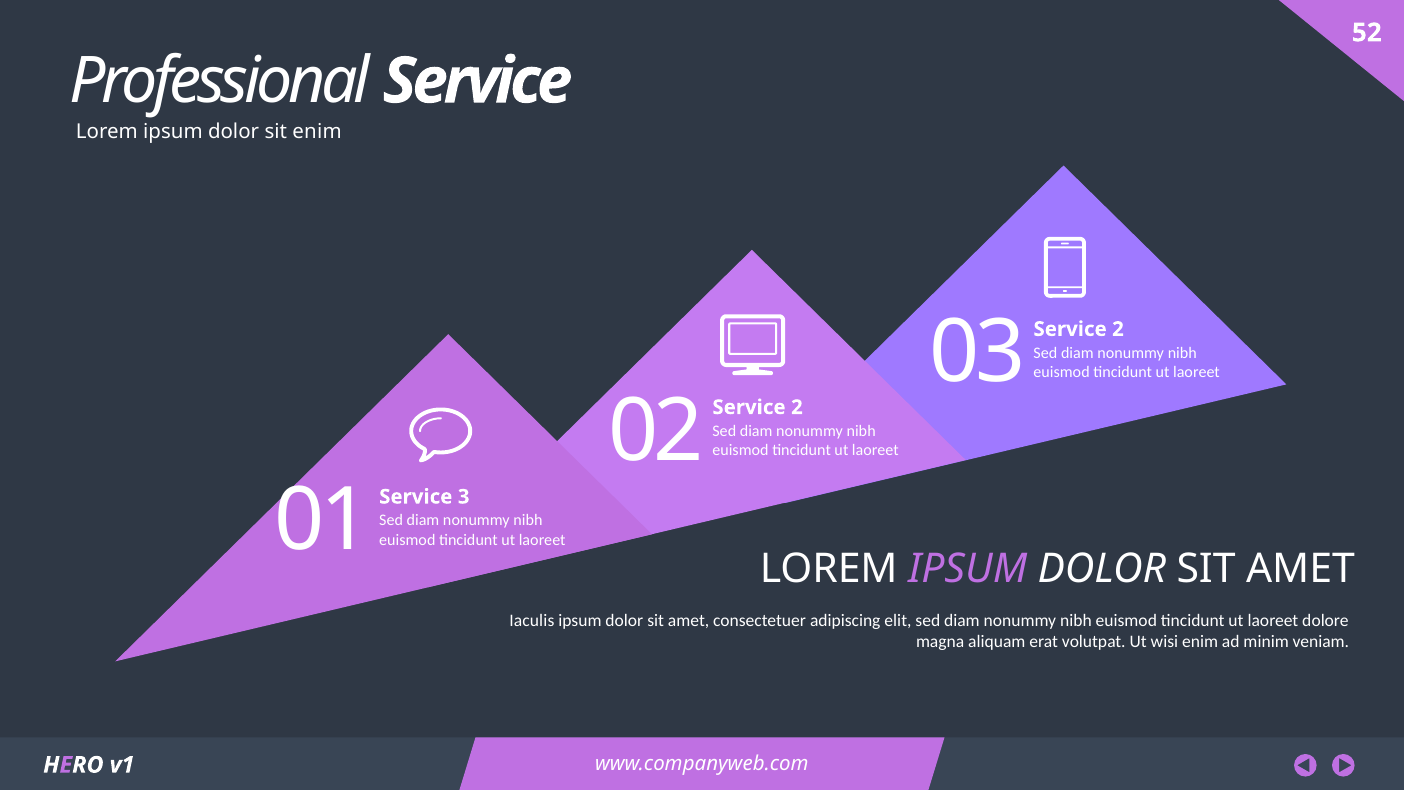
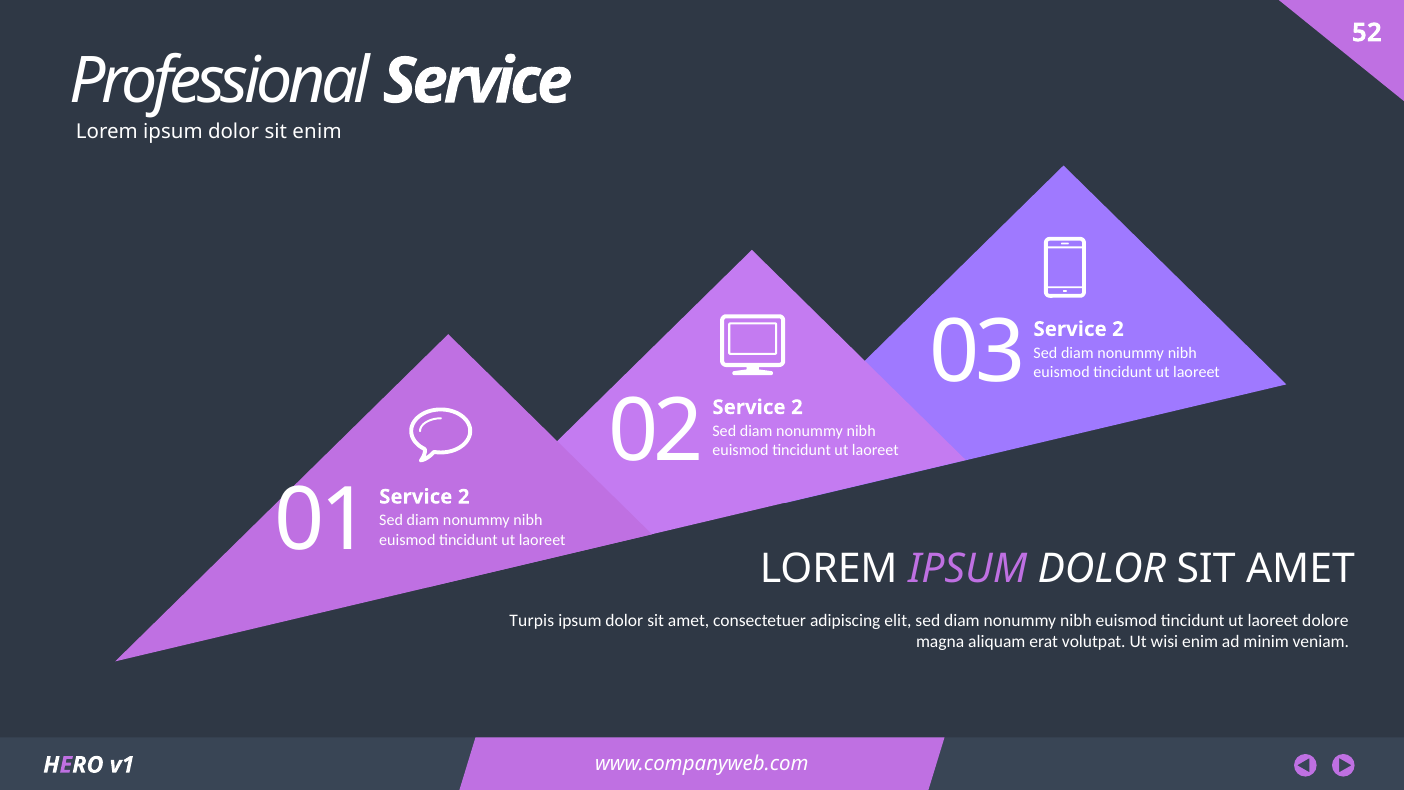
3: 3 -> 2 (464, 497)
Iaculis: Iaculis -> Turpis (532, 621)
